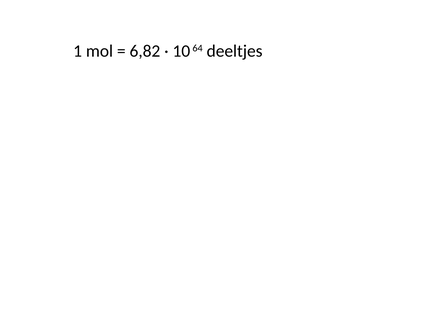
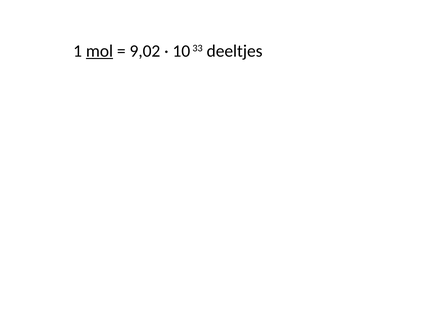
mol underline: none -> present (99, 51)
6,82: 6,82 -> 9,02 (145, 51)
64: 64 -> 33 (198, 48)
